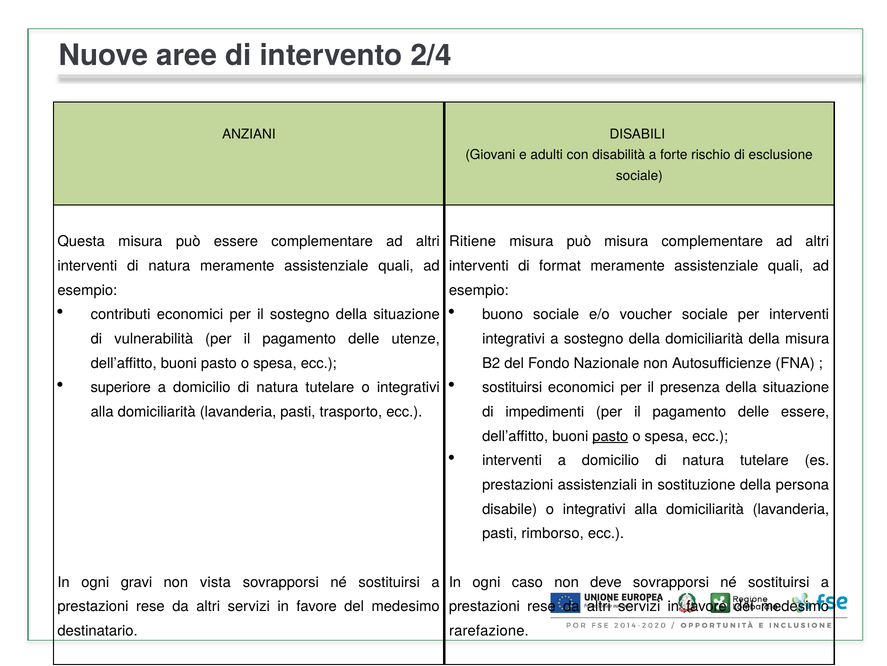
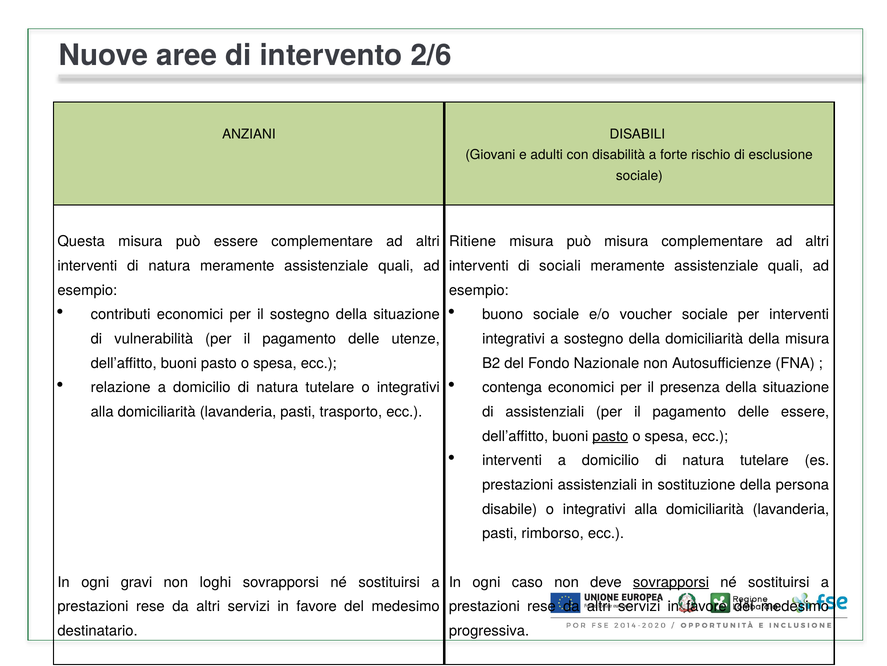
2/4: 2/4 -> 2/6 (431, 55)
format: format -> sociali (560, 266)
superiore: superiore -> relazione (121, 387)
sostituirsi: sostituirsi -> contenga (512, 387)
di impedimenti: impedimenti -> assistenziali (545, 411)
vista: vista -> loghi (215, 582)
sovrapporsi underline: none -> present (671, 582)
rarefazione: rarefazione -> progressiva (489, 630)
